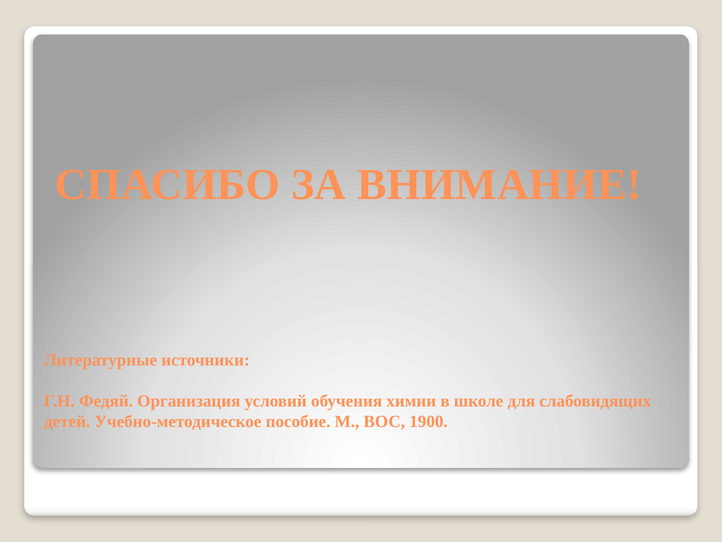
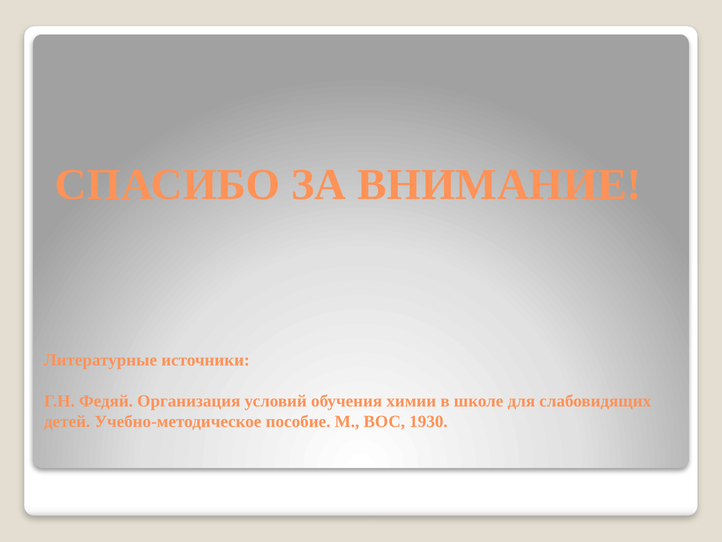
1900: 1900 -> 1930 (429, 421)
